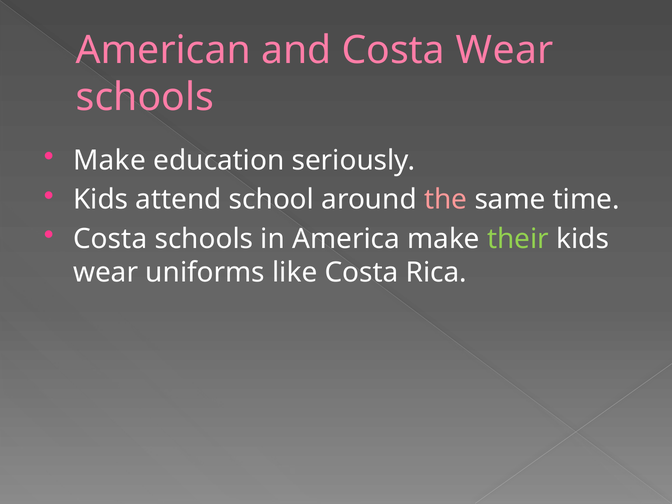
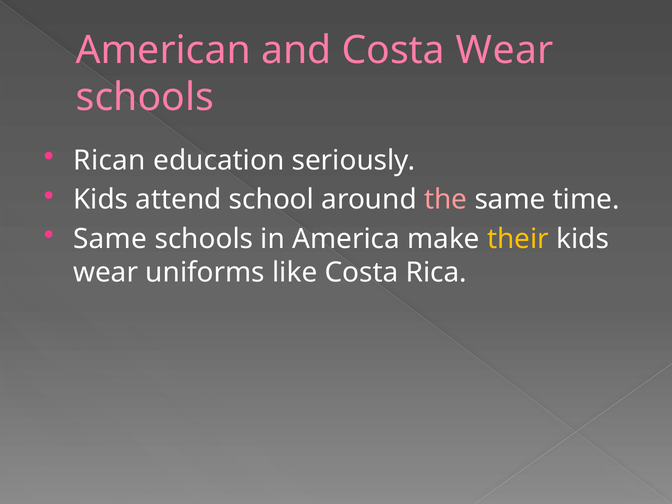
Make: Make -> Rican (110, 160)
Costa: Costa -> Same (110, 239)
their colour: light green -> yellow (518, 239)
